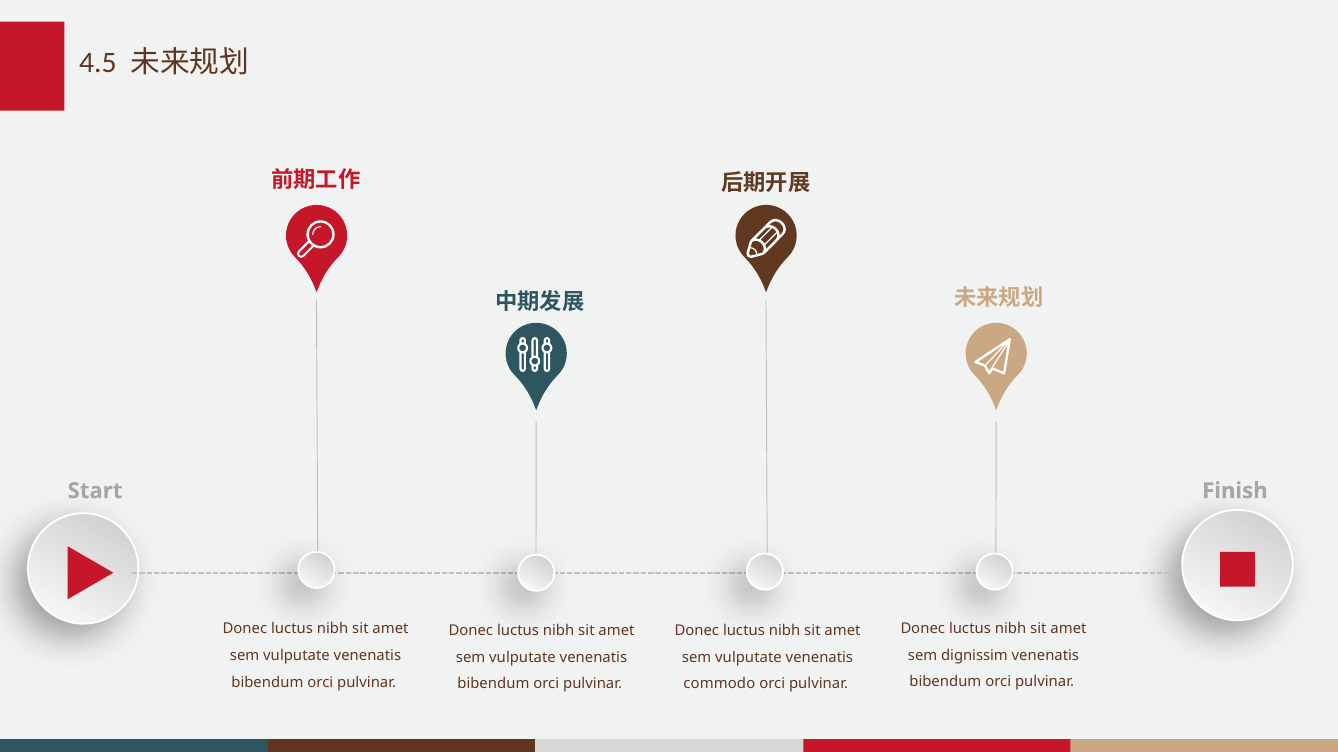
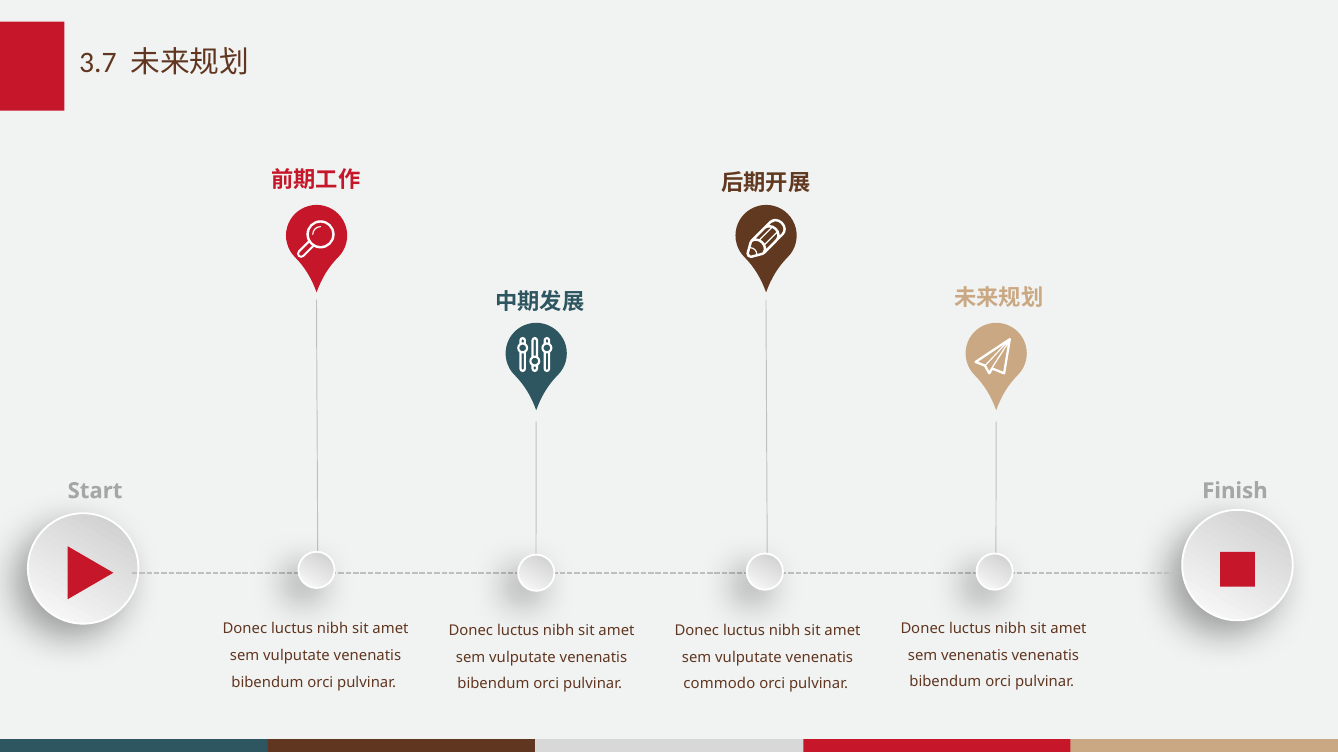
4.5: 4.5 -> 3.7 (98, 63)
sem dignissim: dignissim -> venenatis (975, 656)
